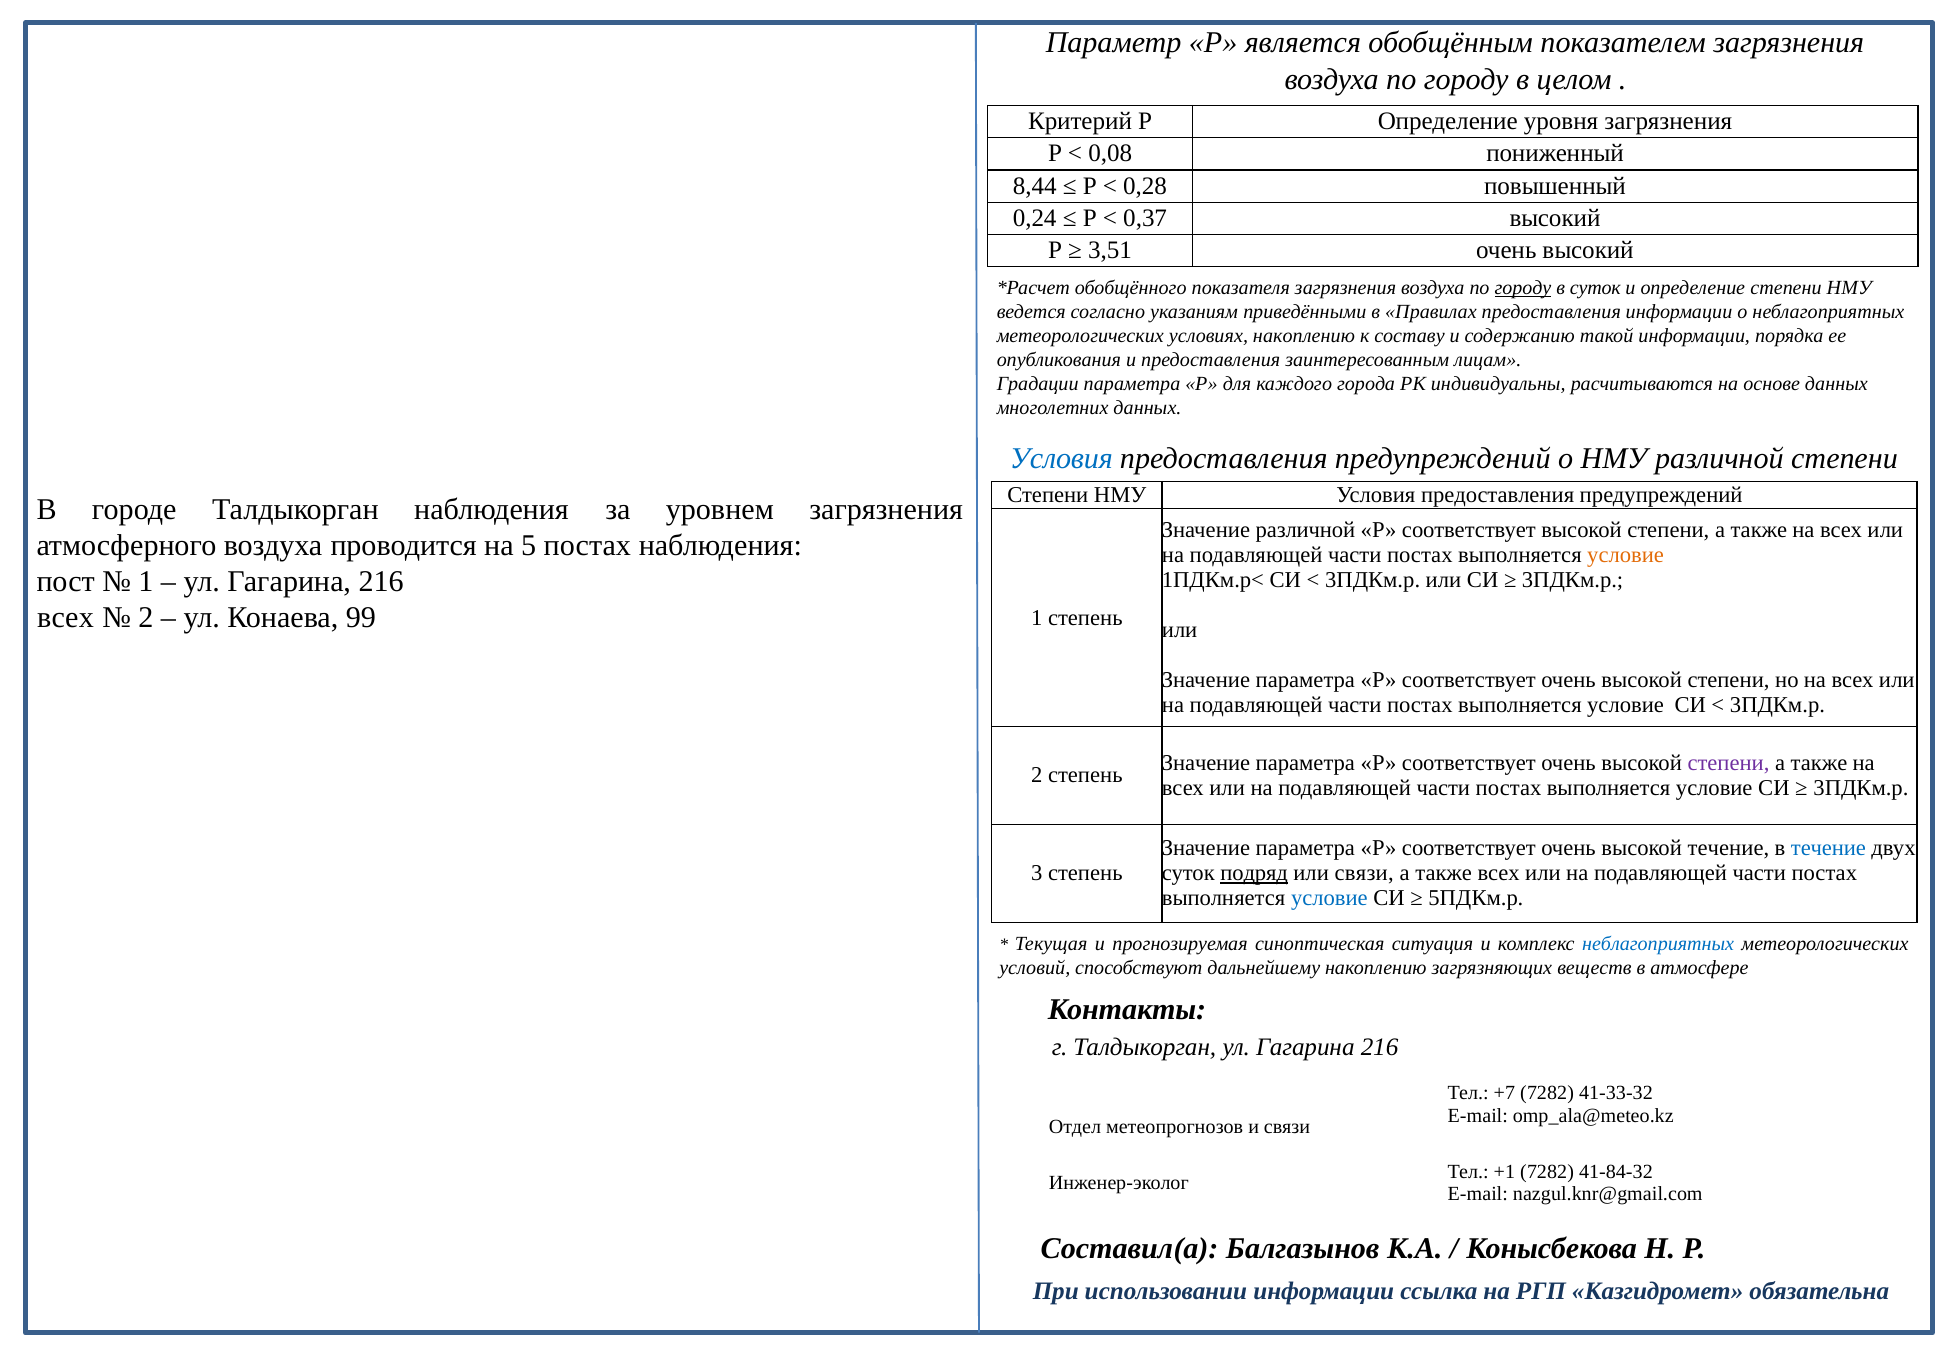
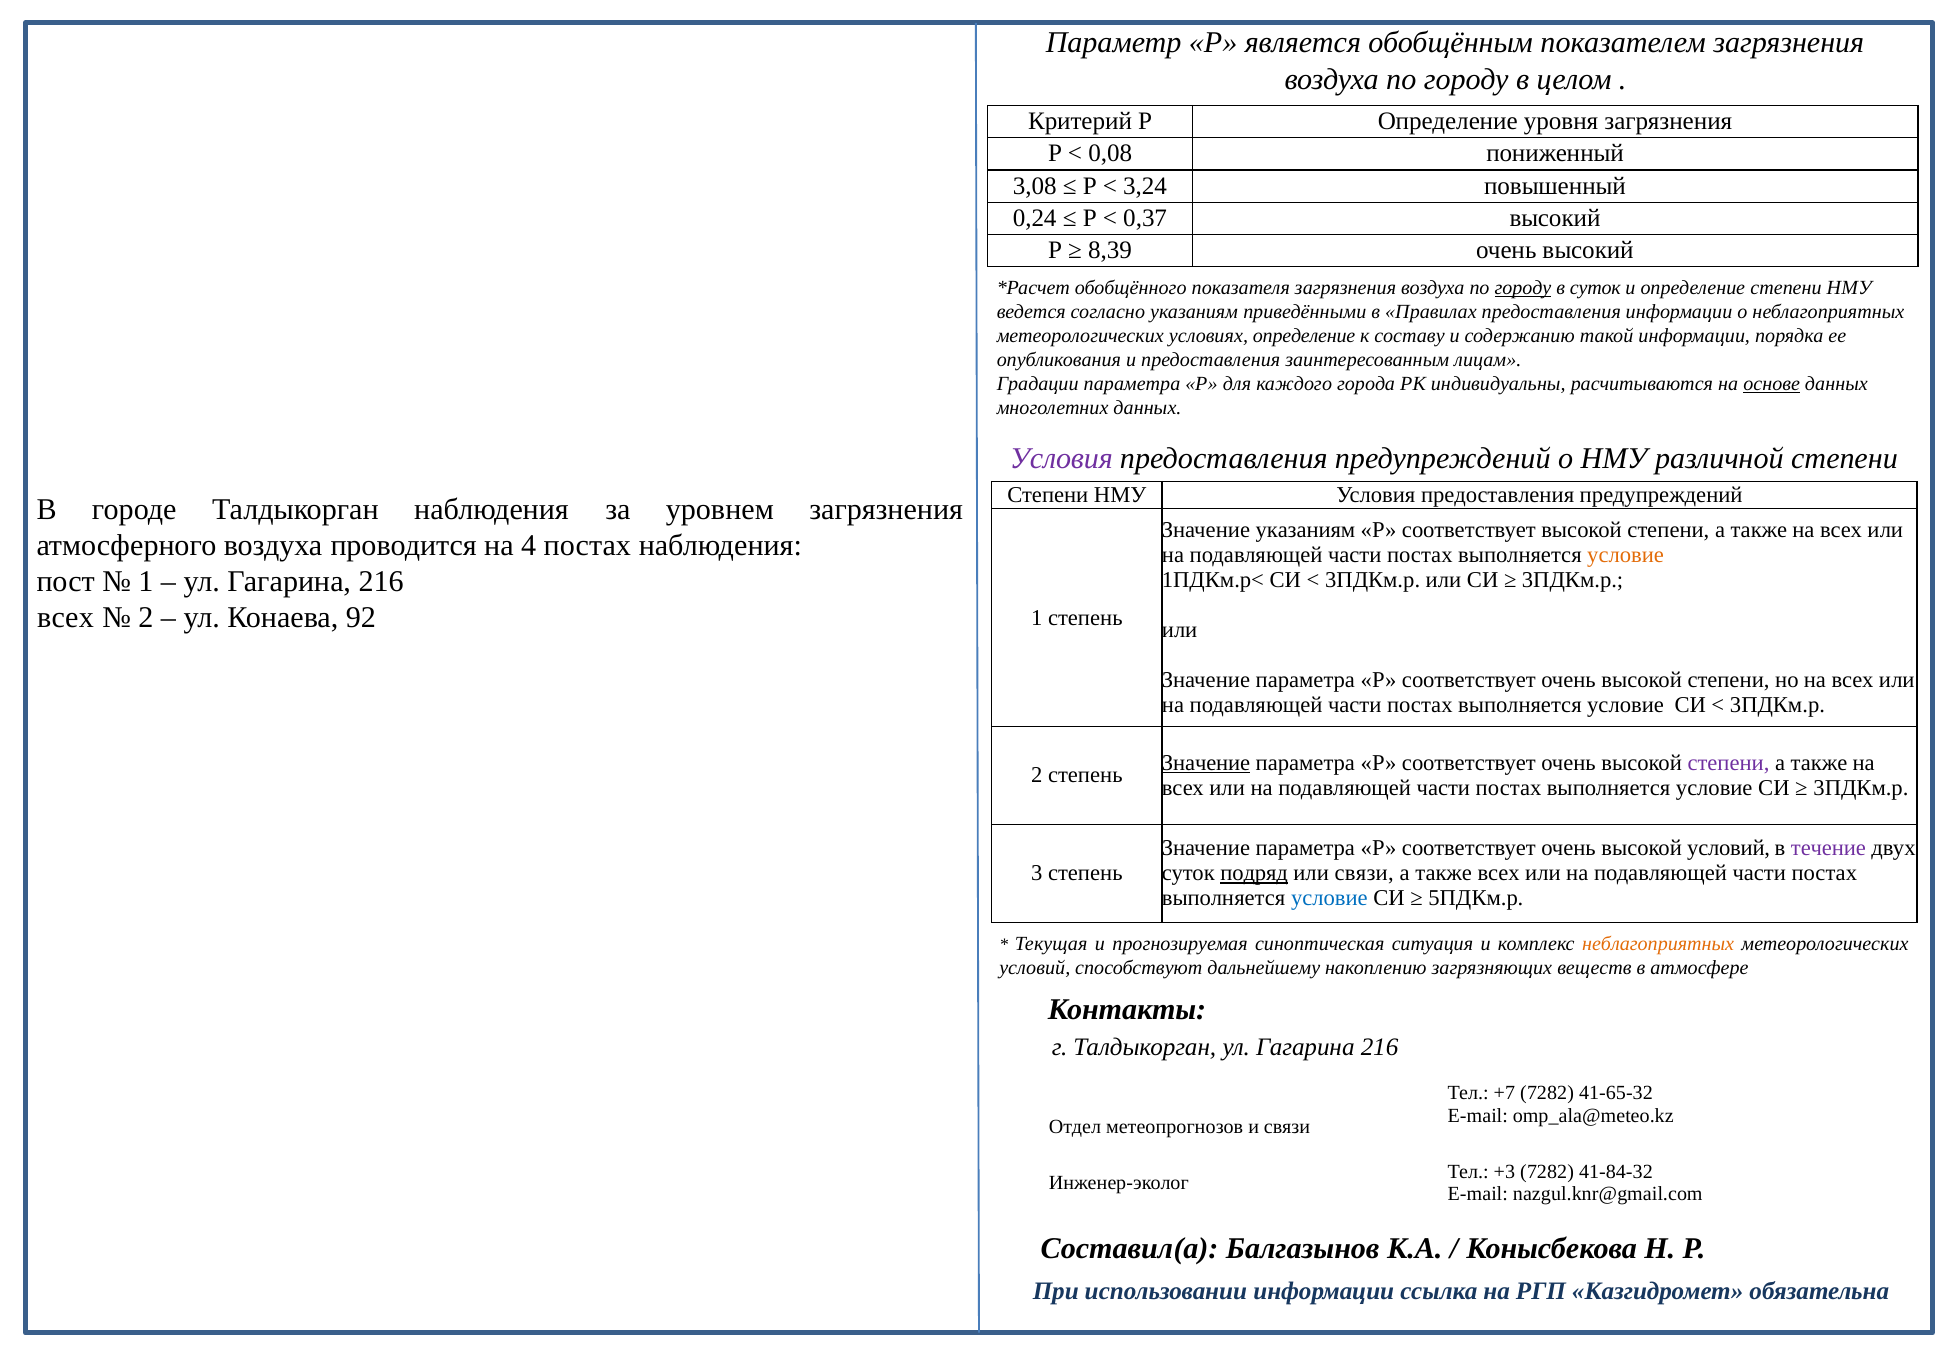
8,44: 8,44 -> 3,08 (1035, 186)
0,28: 0,28 -> 3,24 (1145, 186)
3,51: 3,51 -> 8,39 (1110, 250)
условиях накоплению: накоплению -> определение (1304, 336)
основе underline: none -> present (1772, 384)
Условия colour: blue -> purple (1061, 458)
Значение различной: различной -> указаниям (1305, 530)
5: 5 -> 4 (529, 545)
99: 99 -> 92 (361, 618)
Значение underline: none -> present (1206, 763)
высокой течение: течение -> условий (1729, 848)
течение colour: blue -> purple (1828, 848)
неблагоприятных colour: blue -> orange (1658, 943)
41-33-32: 41-33-32 -> 41-65-32 (1616, 1093)
+1: +1 -> +3 (1504, 1171)
